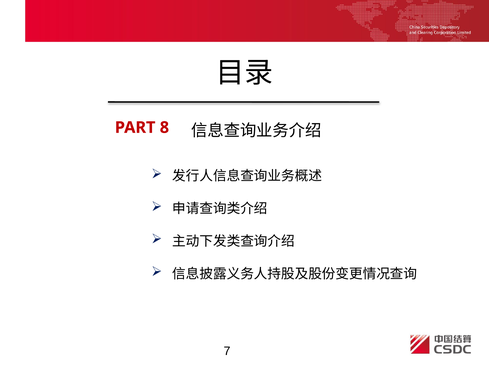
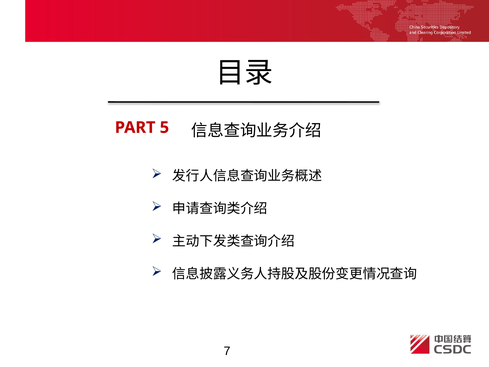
8: 8 -> 5 (164, 127)
